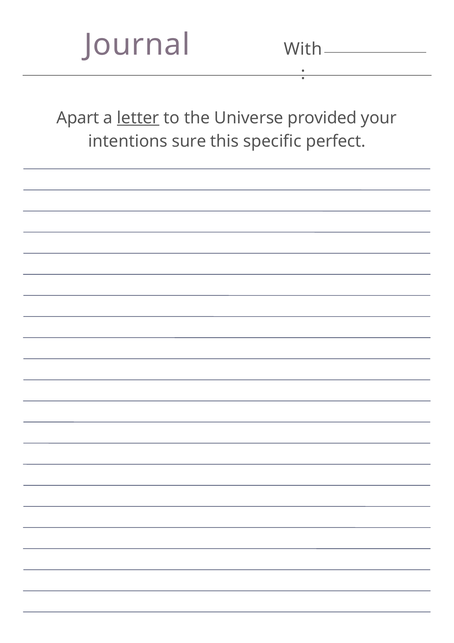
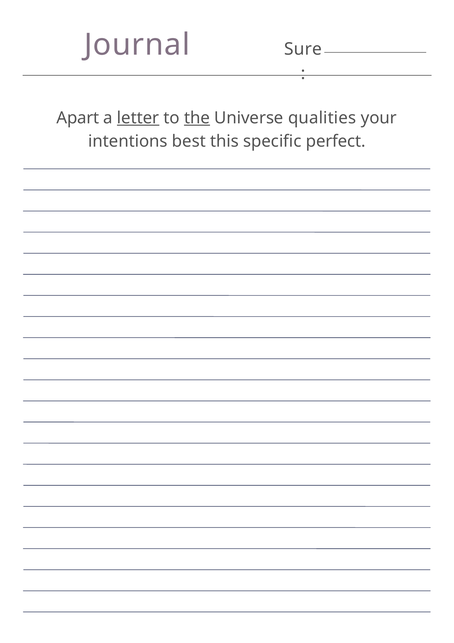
With: With -> Sure (303, 49)
the underline: none -> present (197, 118)
provided: provided -> qualities (322, 118)
sure: sure -> best (189, 141)
